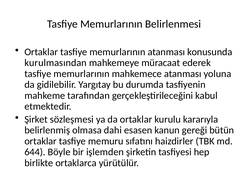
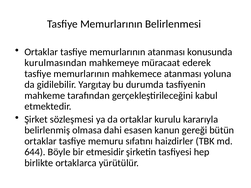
işlemden: işlemden -> etmesidir (105, 152)
